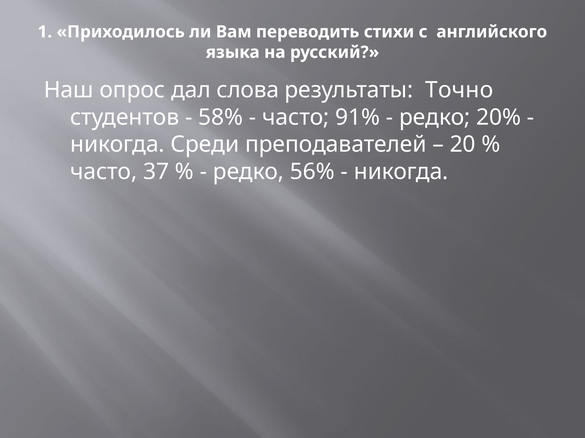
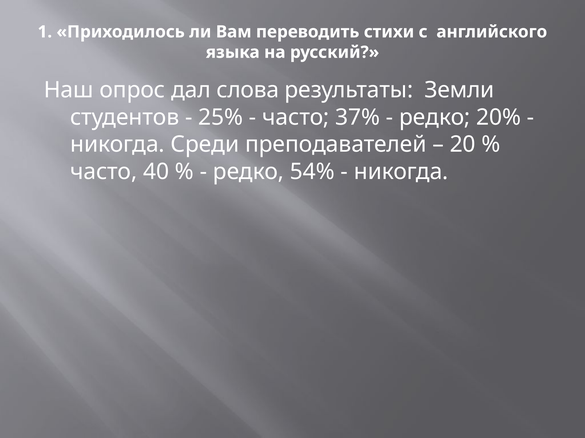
Точно: Точно -> Земли (459, 90)
58%: 58% -> 25% (221, 117)
91%: 91% -> 37% (358, 117)
37: 37 -> 40 (156, 172)
56%: 56% -> 54% (312, 172)
